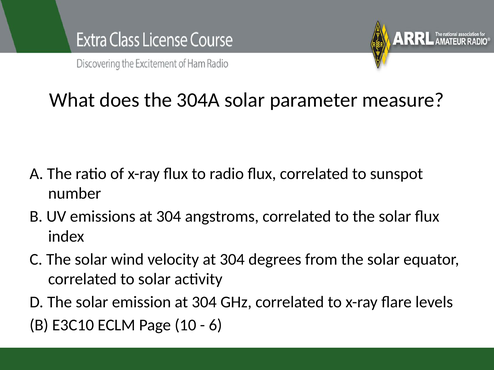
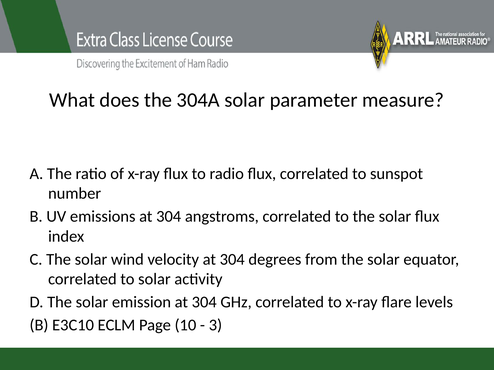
6: 6 -> 3 (215, 325)
